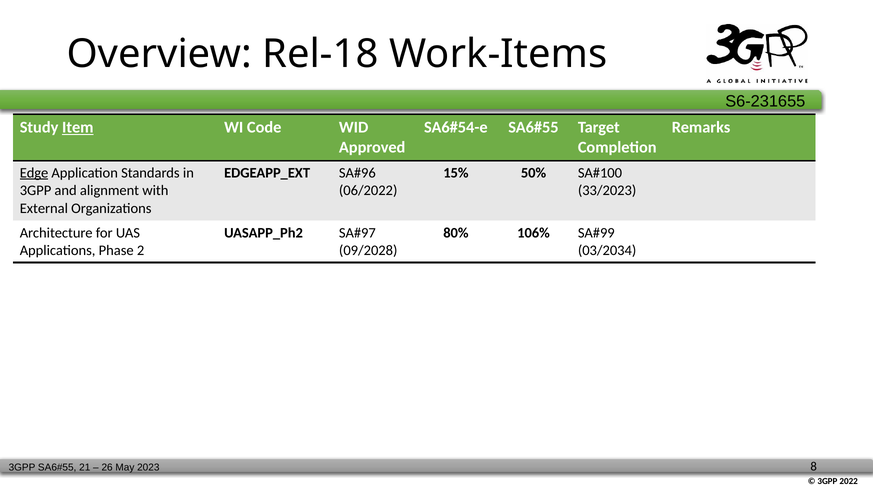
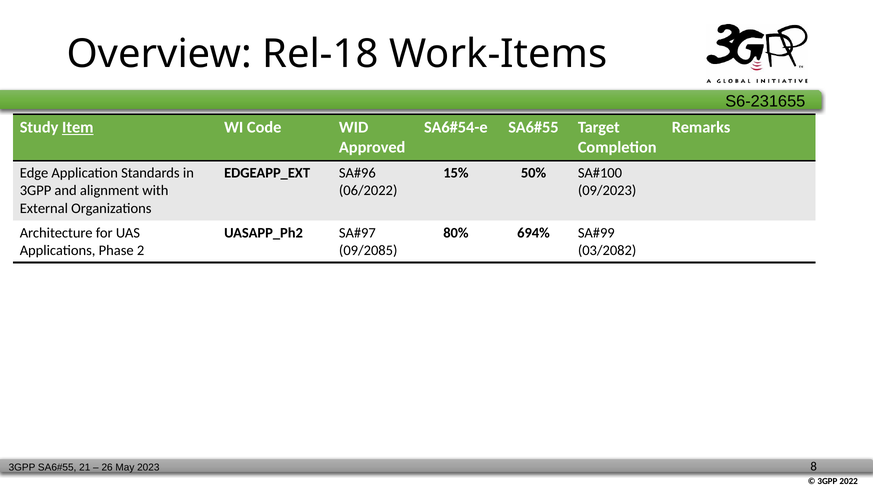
Edge underline: present -> none (34, 173)
33/2023: 33/2023 -> 09/2023 (607, 191)
106%: 106% -> 694% (534, 233)
09/2028: 09/2028 -> 09/2085 (368, 251)
03/2034: 03/2034 -> 03/2082 (607, 251)
